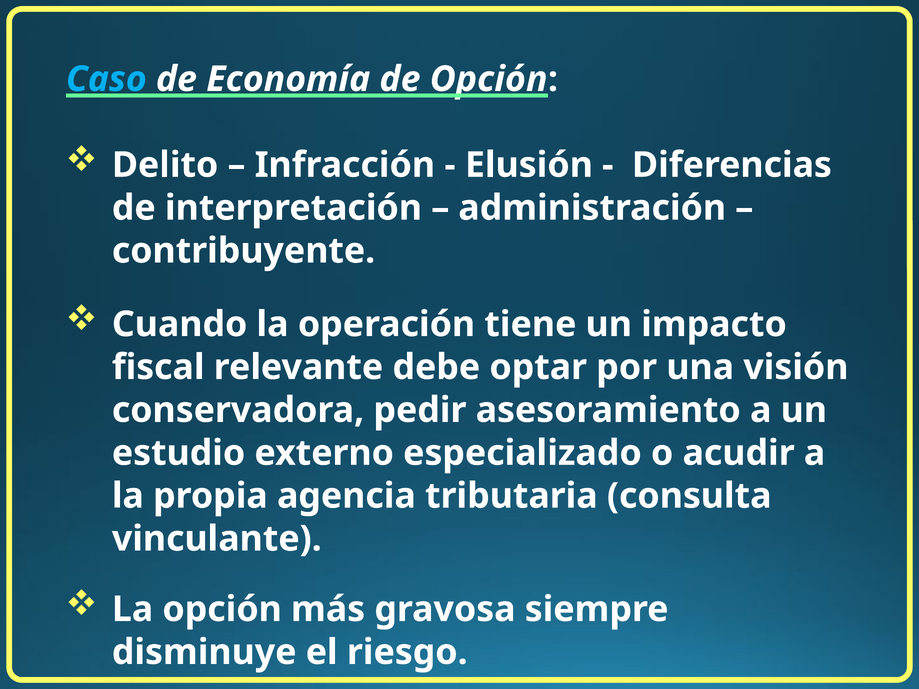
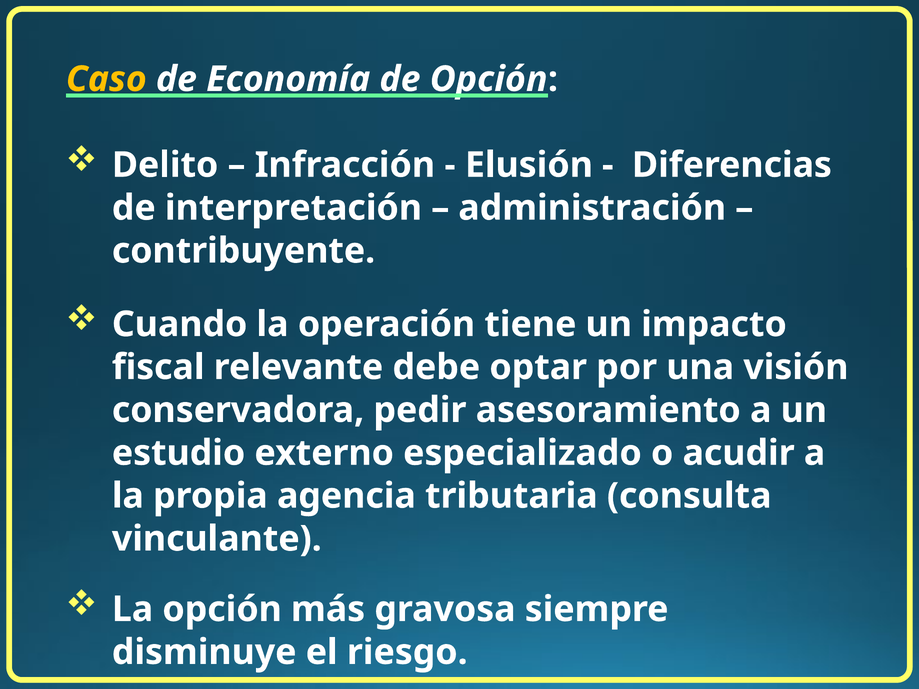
Caso colour: light blue -> yellow (106, 79)
